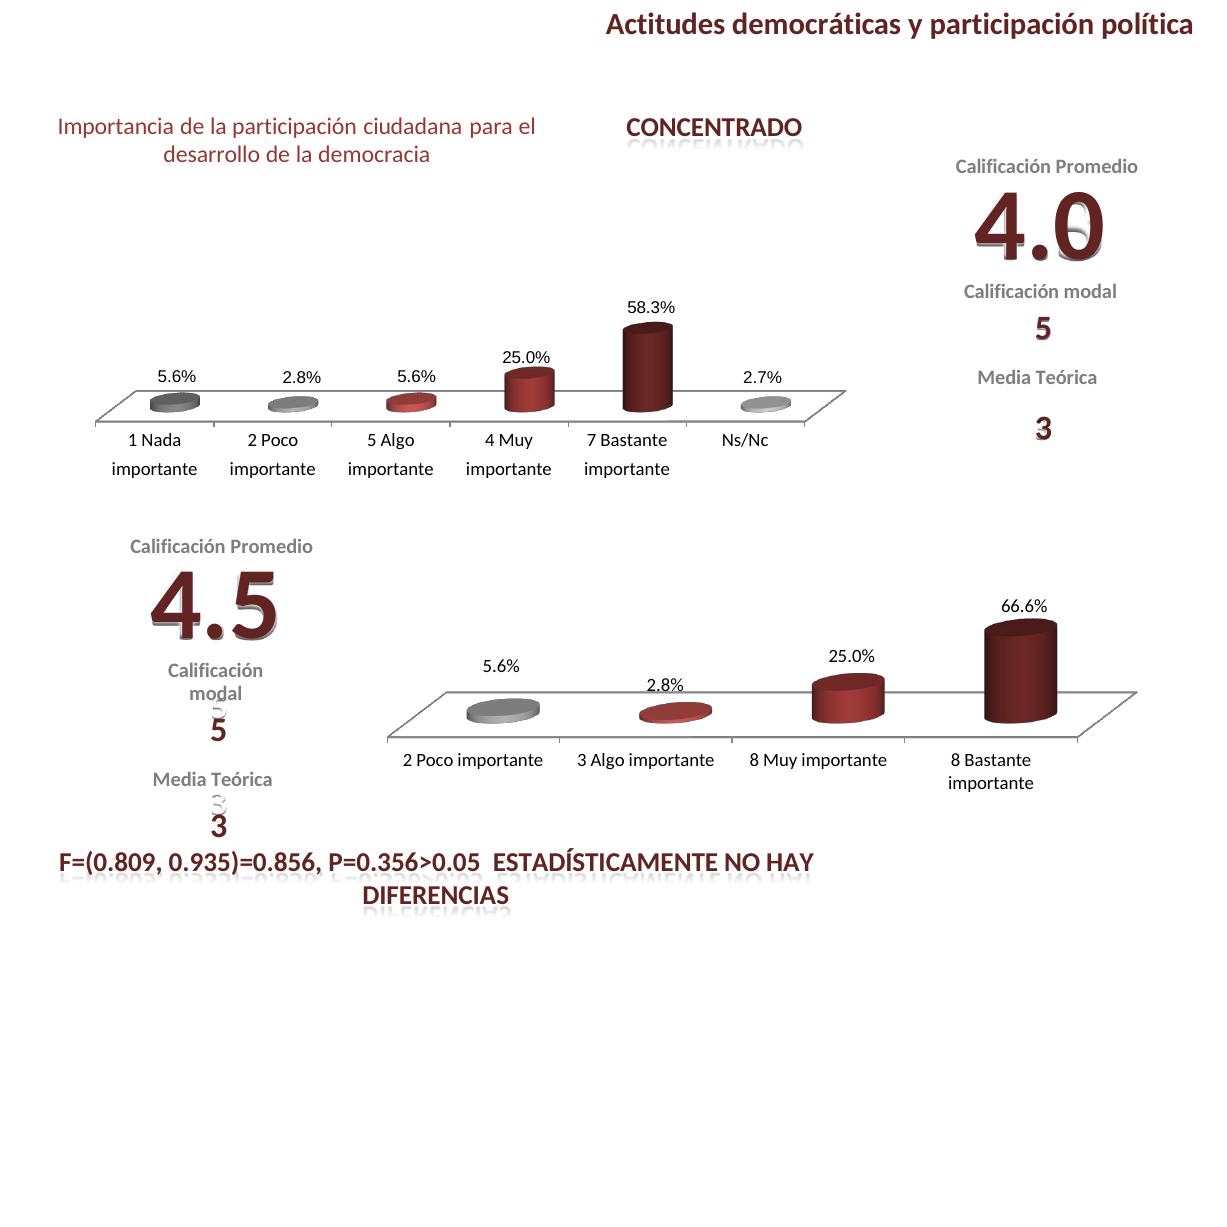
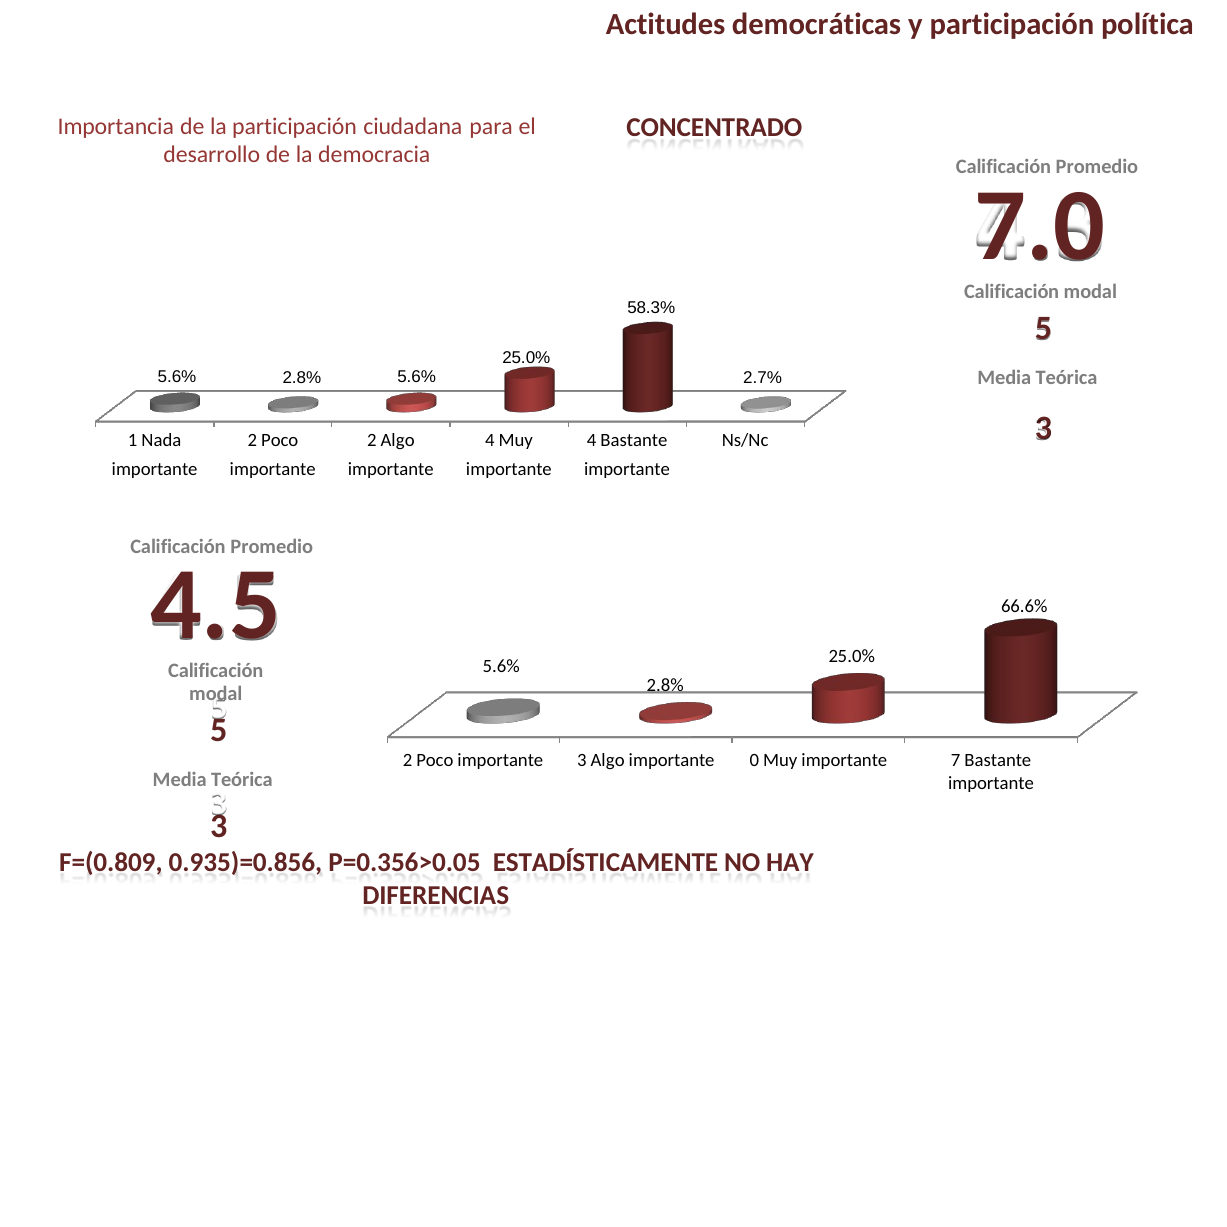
4.0: 4.0 -> 7.0 (1040, 225)
Poco 5: 5 -> 2 (372, 440)
Muy 7: 7 -> 4 (592, 440)
Algo importante 8: 8 -> 0 (754, 761)
Muy importante 8: 8 -> 7 (956, 760)
